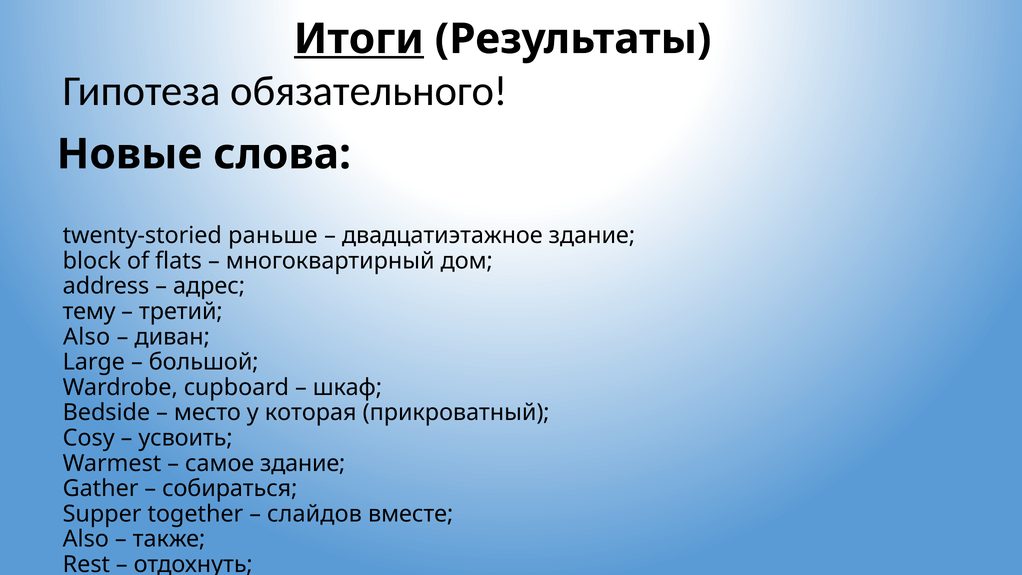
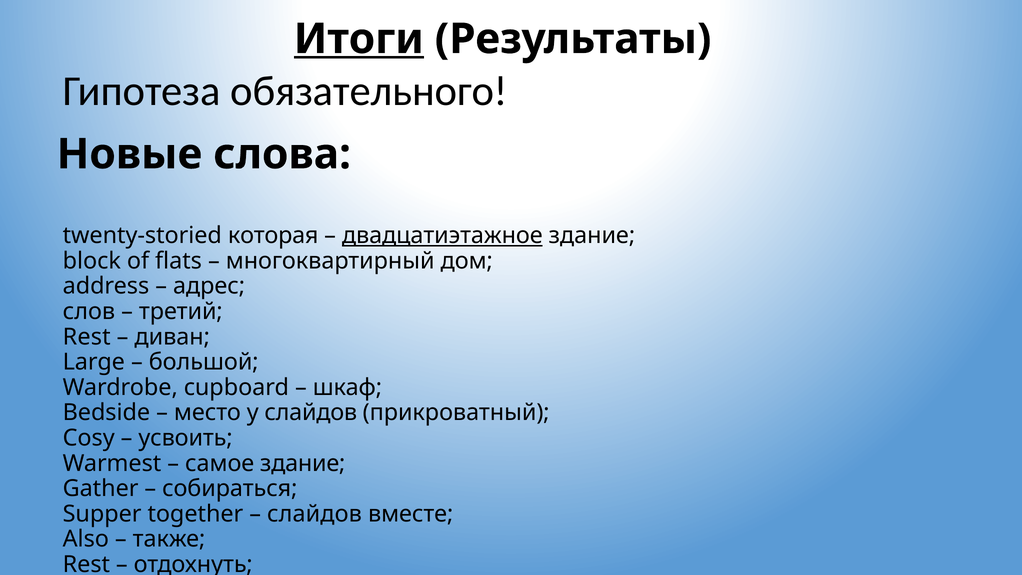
раньше: раньше -> которая (273, 236)
двадцатиэтажное underline: none -> present (442, 236)
тему: тему -> слов (89, 311)
Also: Also -> Rest (87, 337)
у которая: которая -> слайдов (311, 413)
